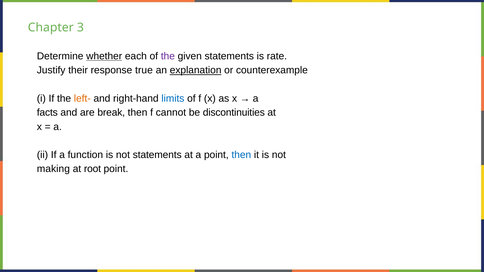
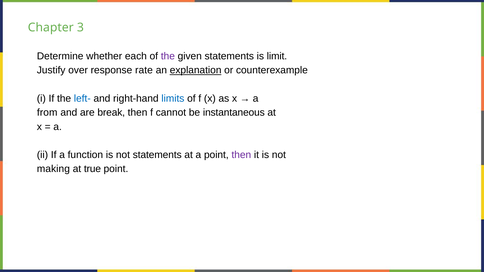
whether underline: present -> none (104, 56)
rate: rate -> limit (277, 56)
their: their -> over (78, 70)
true: true -> rate (144, 70)
left- colour: orange -> blue (82, 99)
facts: facts -> from (47, 113)
discontinuities: discontinuities -> instantaneous (234, 113)
then colour: blue -> purple (241, 155)
root: root -> true (92, 169)
